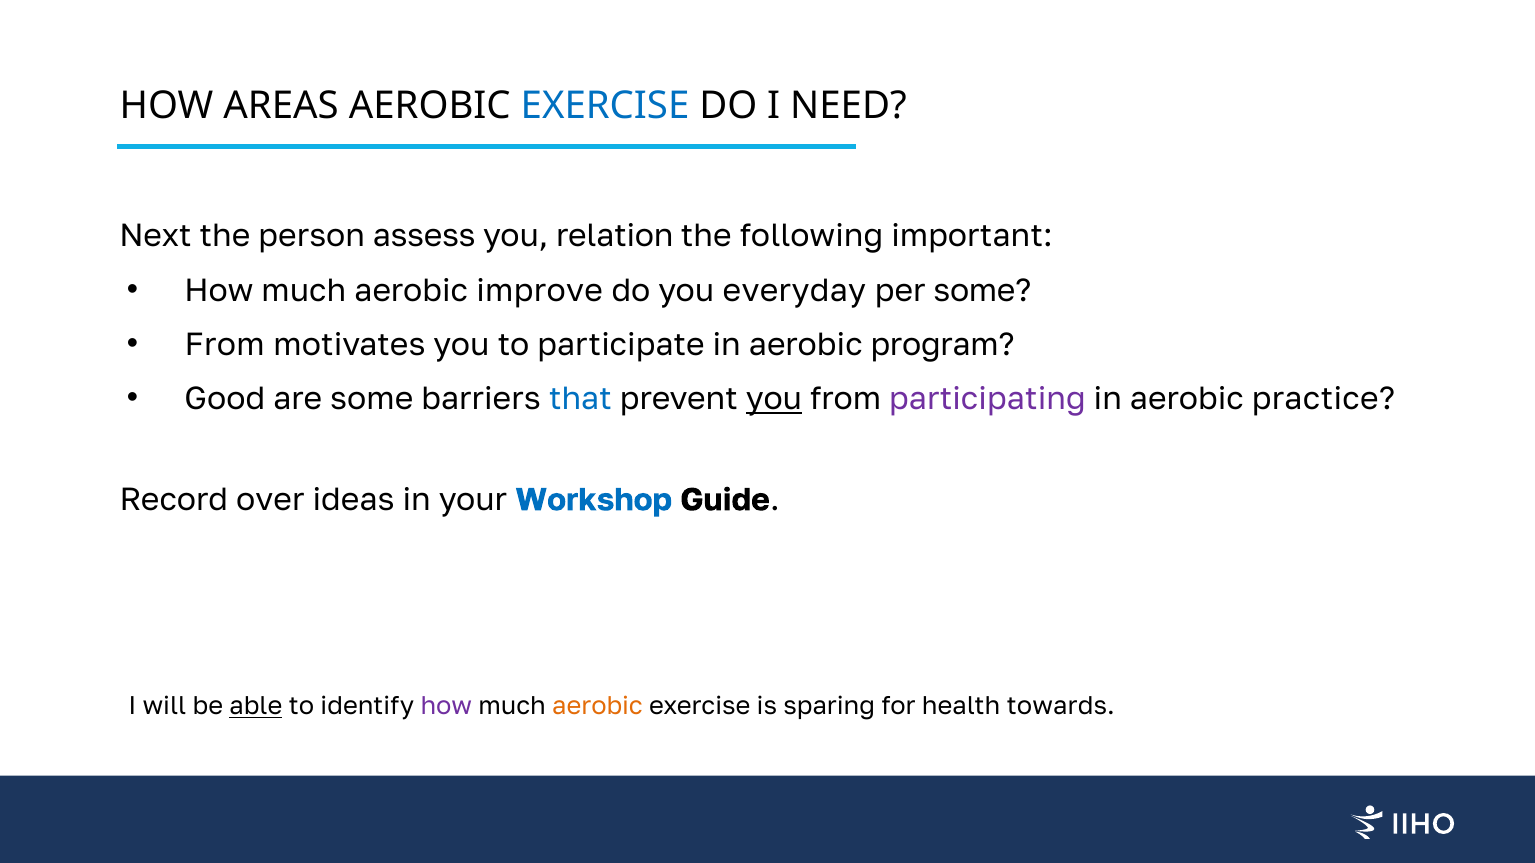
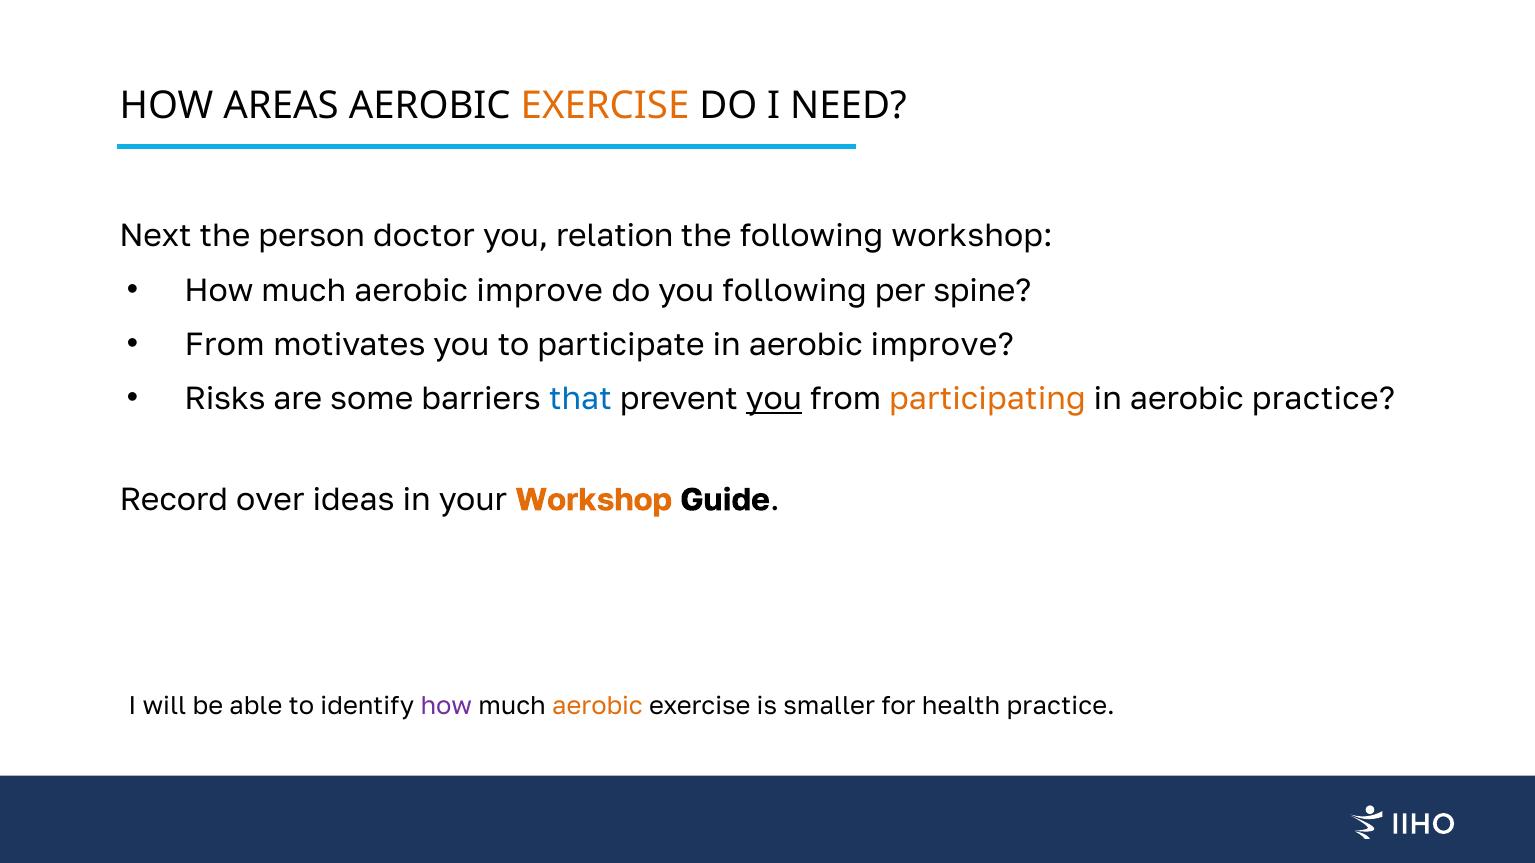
EXERCISE colour: blue -> orange (605, 106)
assess: assess -> doctor (424, 236)
following important: important -> workshop (972, 236)
you everyday: everyday -> following (795, 291)
per some: some -> spine (982, 291)
in aerobic program: program -> improve (942, 345)
Good: Good -> Risks (225, 399)
participating colour: purple -> orange (987, 399)
Workshop colour: blue -> orange (594, 500)
able underline: present -> none (256, 707)
sparing: sparing -> smaller (829, 707)
health towards: towards -> practice (1061, 707)
